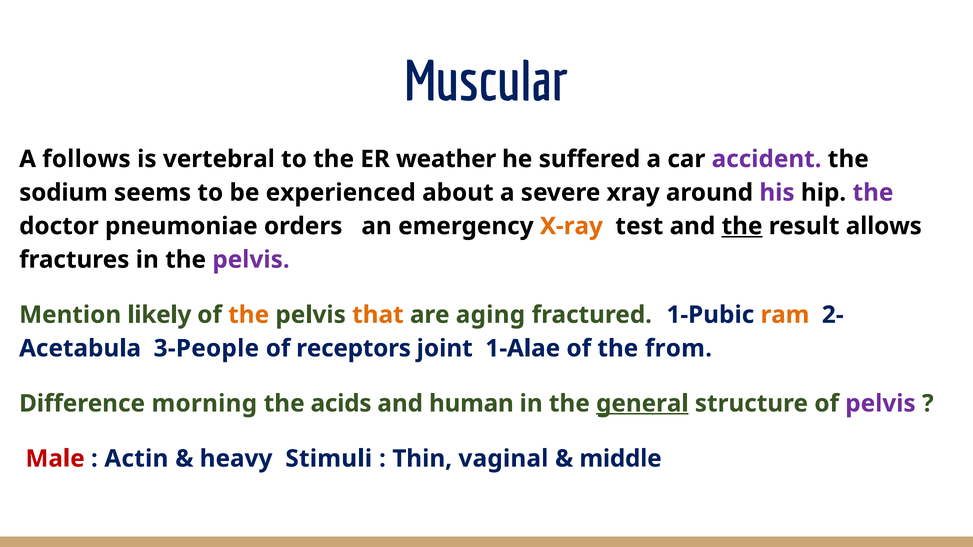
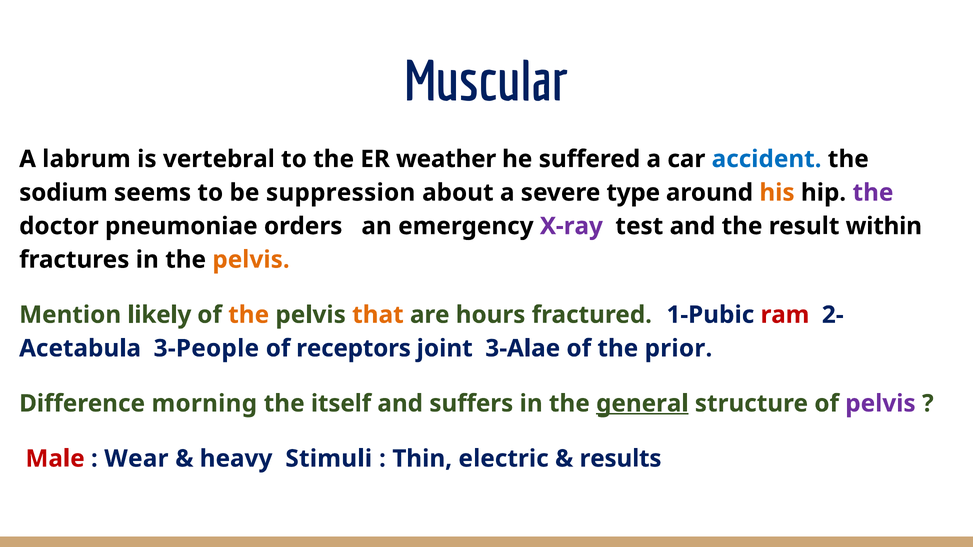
follows: follows -> labrum (86, 159)
accident colour: purple -> blue (767, 159)
experienced: experienced -> suppression (341, 193)
xray: xray -> type (633, 193)
his colour: purple -> orange (777, 193)
X-ray colour: orange -> purple (571, 226)
the underline: present -> none (742, 226)
allows: allows -> within (884, 226)
pelvis colour: purple -> orange (251, 260)
aging: aging -> hours (491, 315)
ram colour: orange -> red (785, 315)
1-Alae: 1-Alae -> 3-Alae (523, 349)
from: from -> prior (678, 349)
acids: acids -> itself (341, 404)
human: human -> suffers (471, 404)
Actin: Actin -> Wear (136, 459)
vaginal: vaginal -> electric (504, 459)
middle: middle -> results (621, 459)
